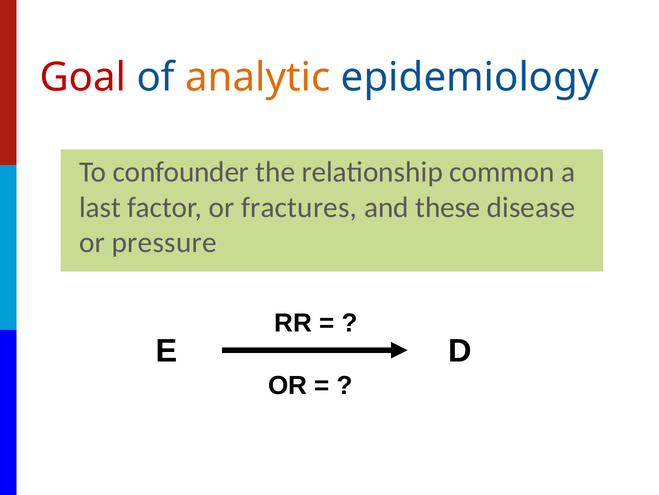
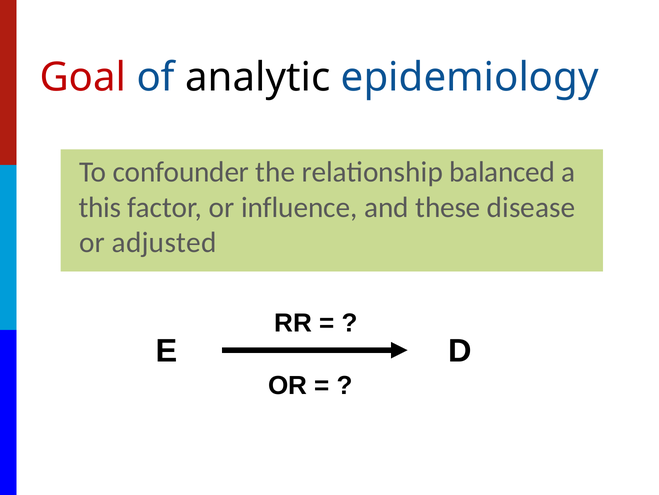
analytic colour: orange -> black (258, 77)
common: common -> balanced (502, 172)
last: last -> this (100, 207)
fractures: fractures -> influence (299, 207)
pressure: pressure -> adjusted (164, 242)
